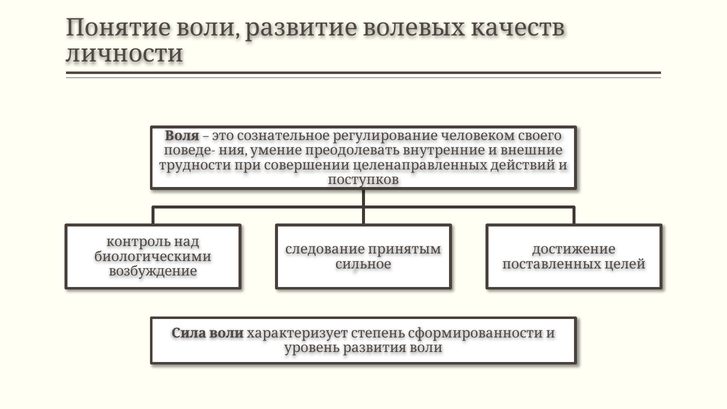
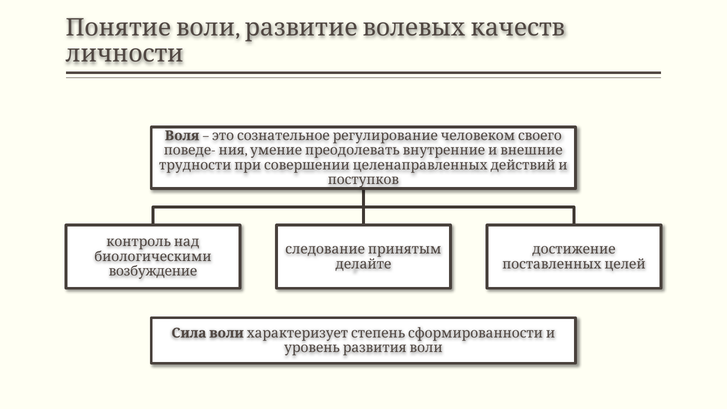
сильное: сильное -> делайте (363, 264)
